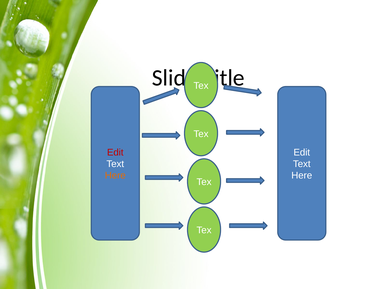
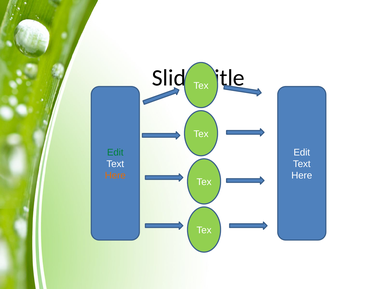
Edit colour: red -> green (115, 152)
